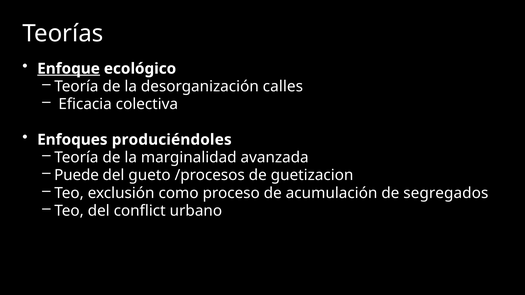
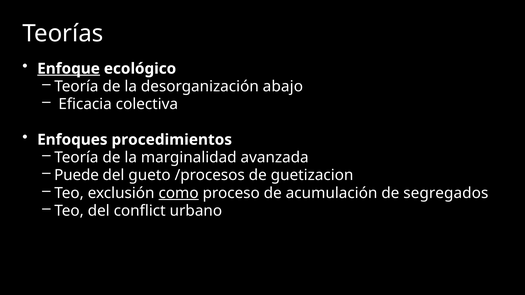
calles: calles -> abajo (283, 86)
produciéndoles: produciéndoles -> procedimientos (172, 140)
como underline: none -> present (179, 193)
